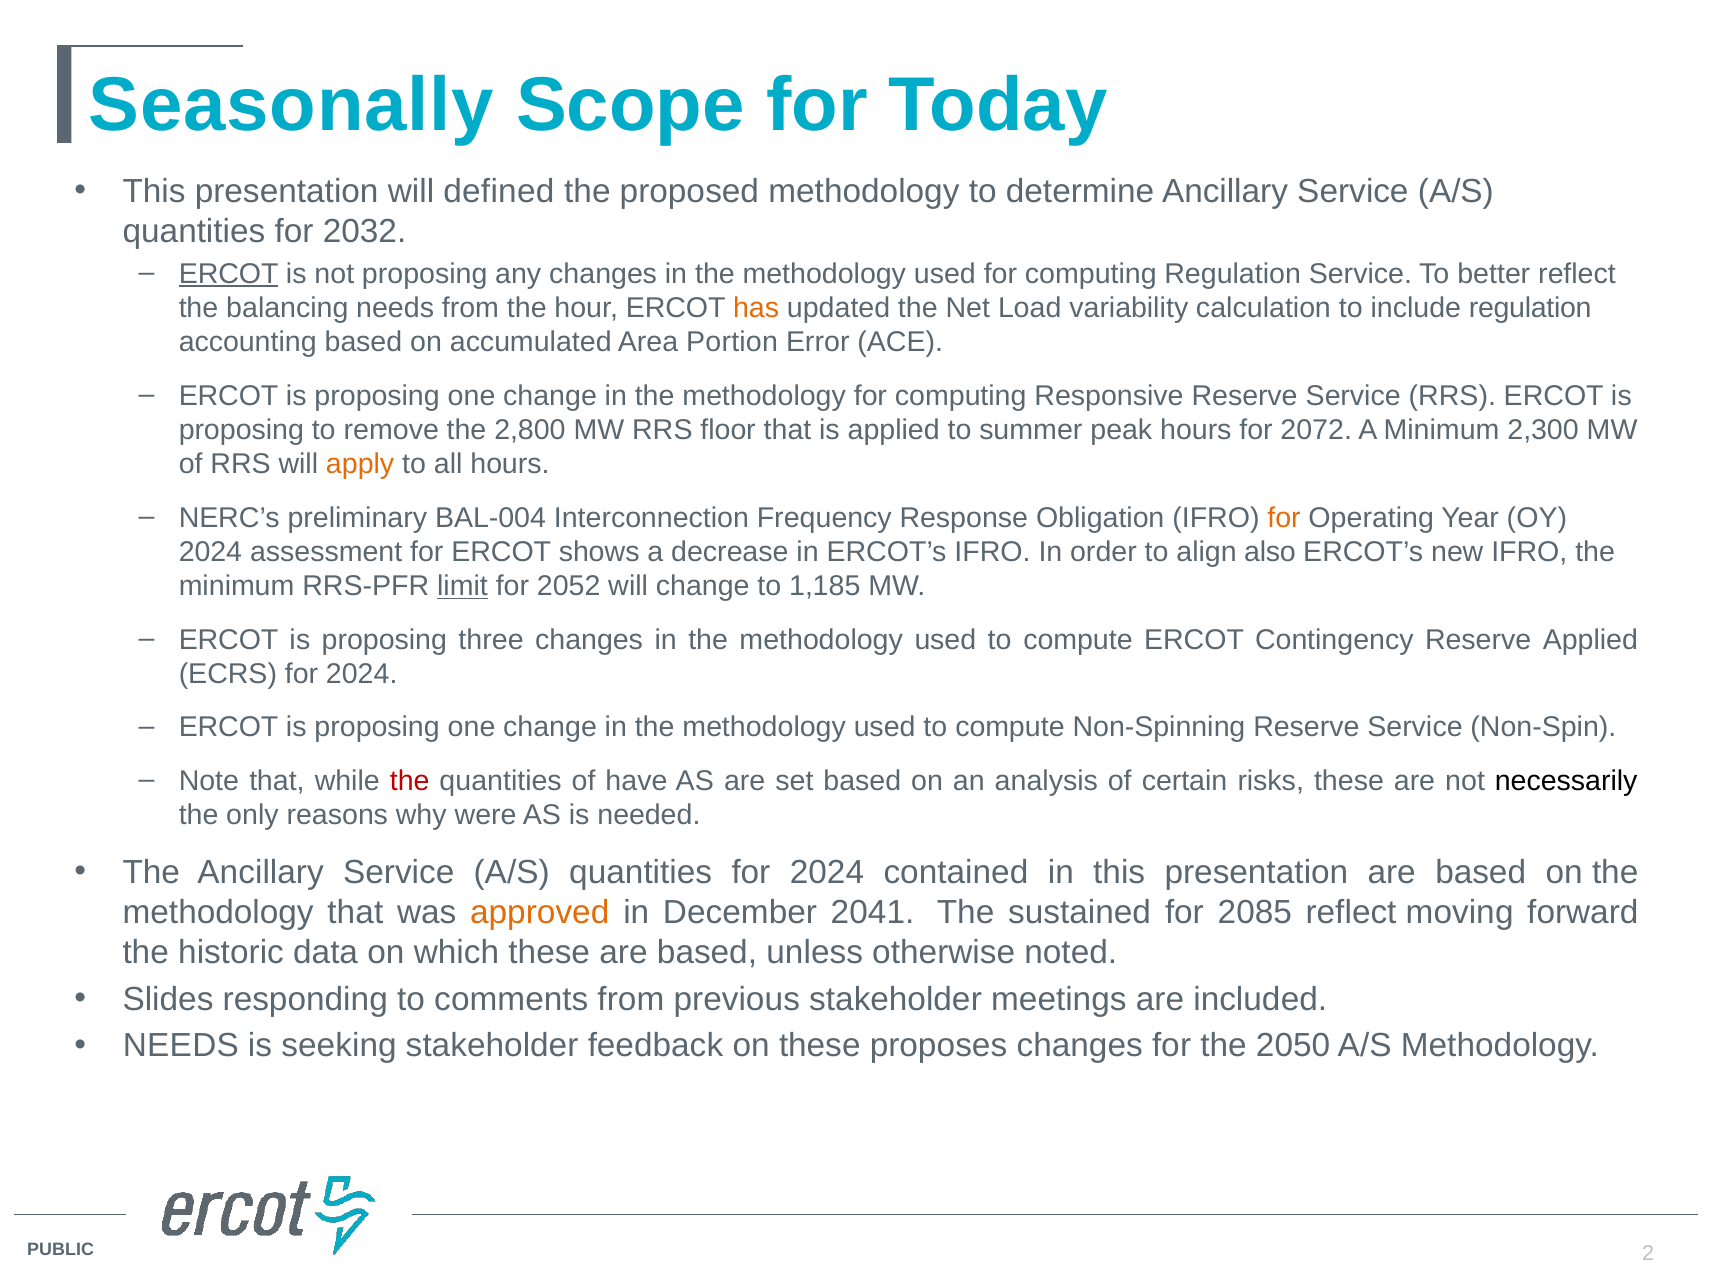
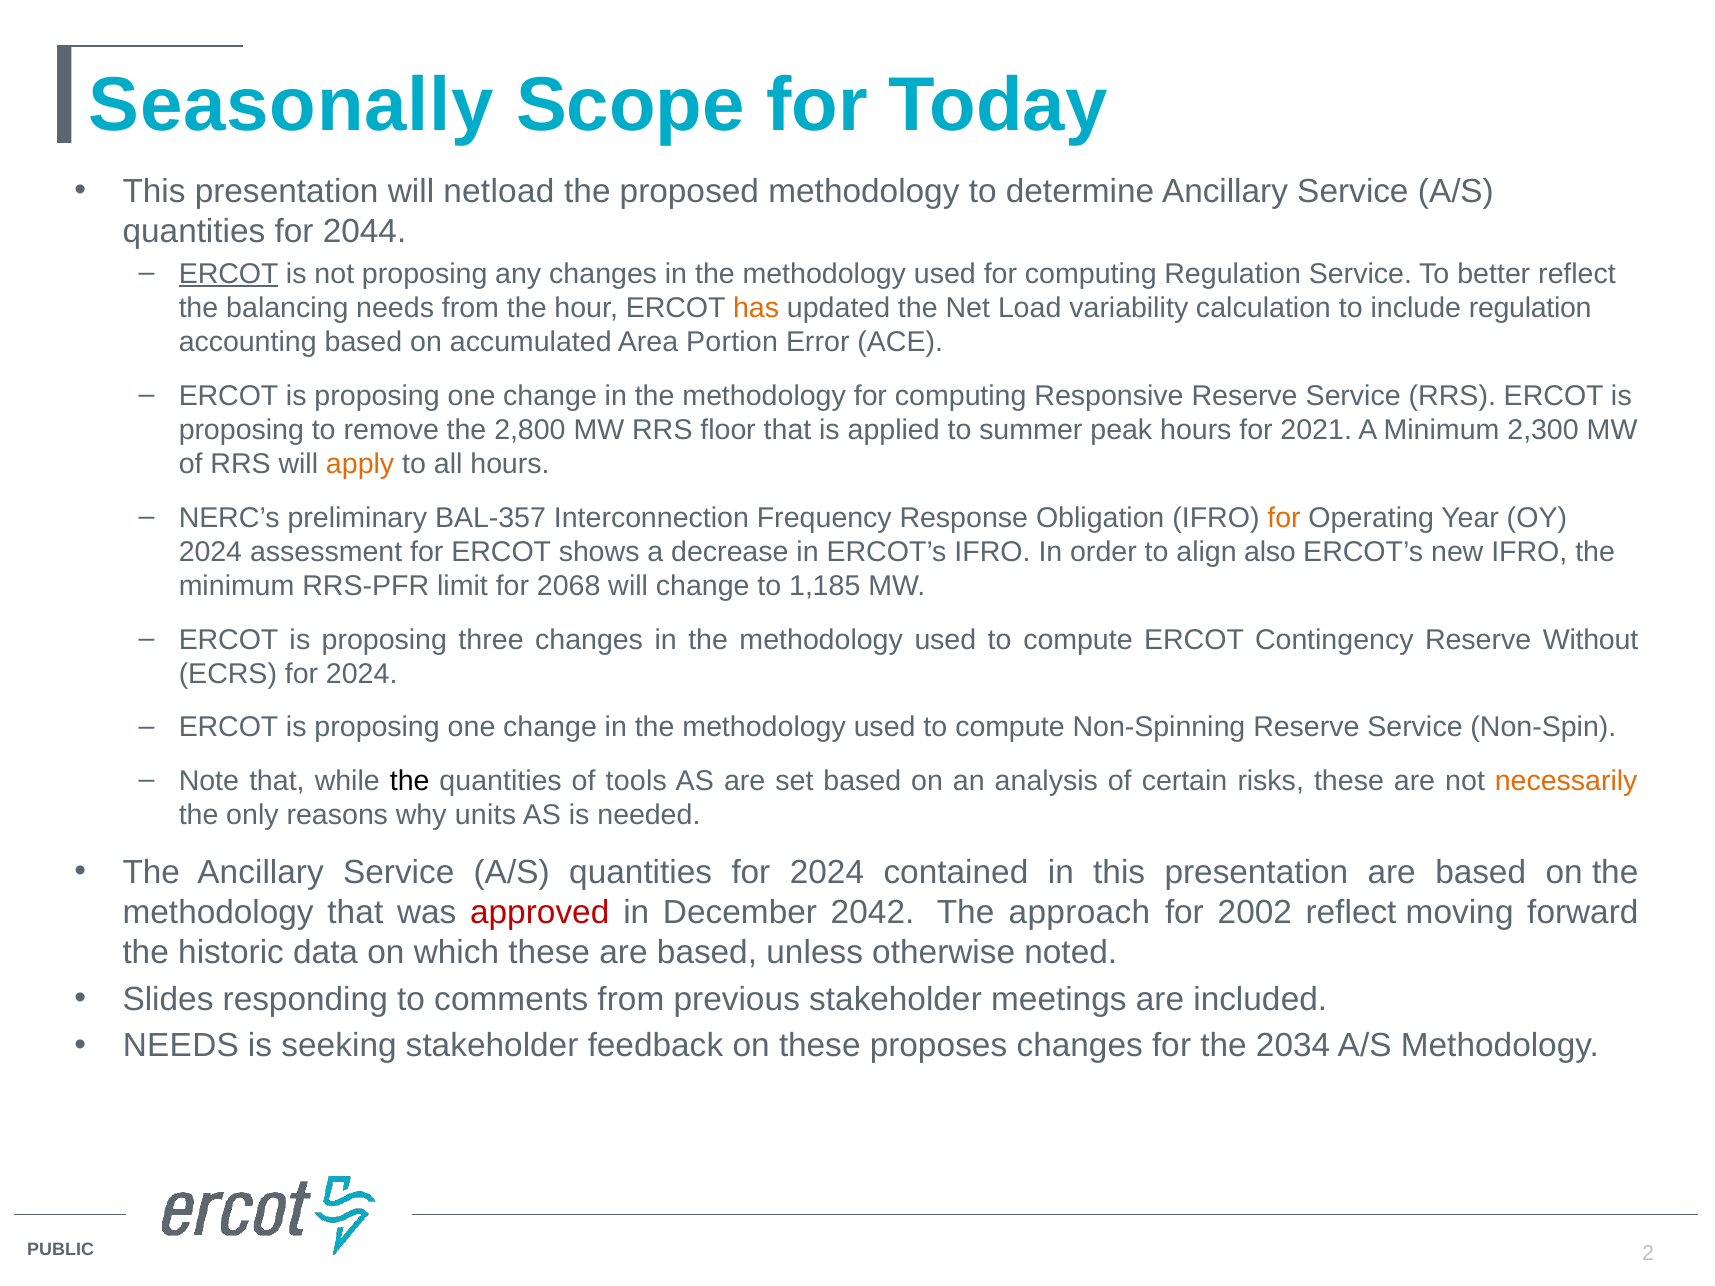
defined: defined -> netload (499, 191)
2032: 2032 -> 2044 (365, 231)
2072: 2072 -> 2021 (1316, 430)
BAL-004: BAL-004 -> BAL-357 (490, 518)
limit underline: present -> none (462, 586)
2052: 2052 -> 2068 (569, 586)
Reserve Applied: Applied -> Without (1591, 640)
the colour: red -> black (410, 781)
have: have -> tools (636, 781)
necessarily colour: black -> orange (1566, 781)
were: were -> units (485, 815)
approved colour: orange -> red (540, 913)
2041: 2041 -> 2042 (873, 913)
sustained: sustained -> approach (1079, 913)
2085: 2085 -> 2002 (1255, 913)
2050: 2050 -> 2034 (1293, 1046)
